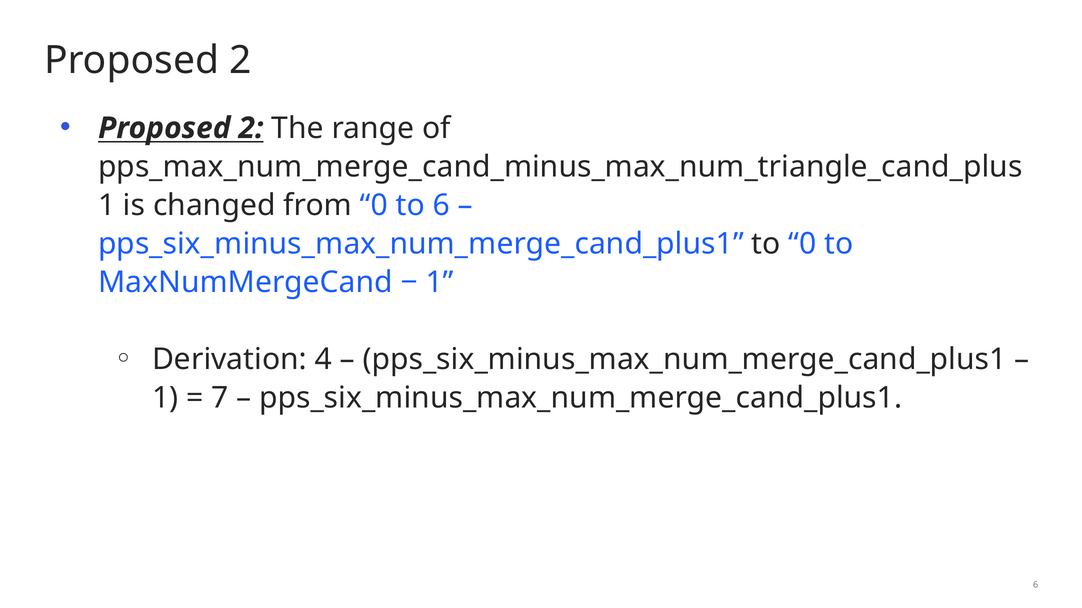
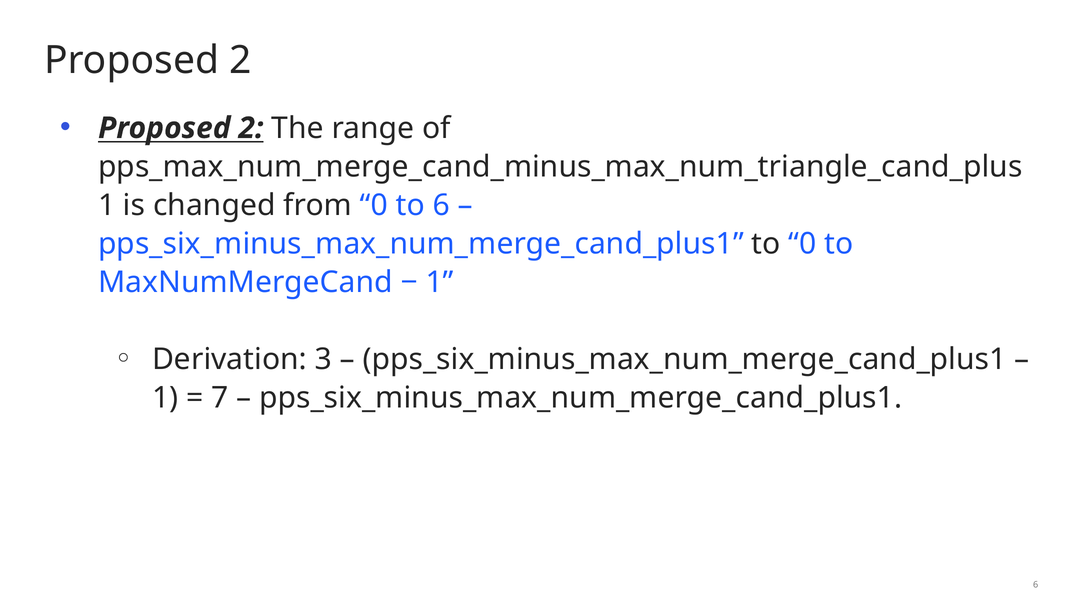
4: 4 -> 3 (323, 360)
